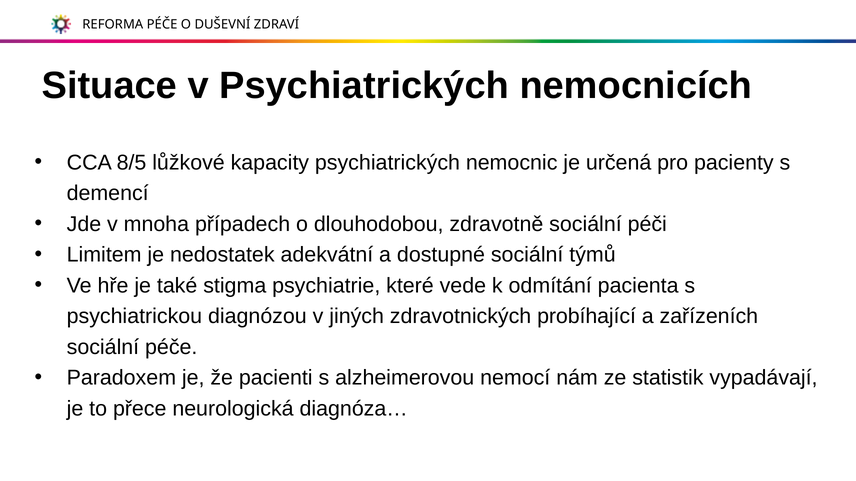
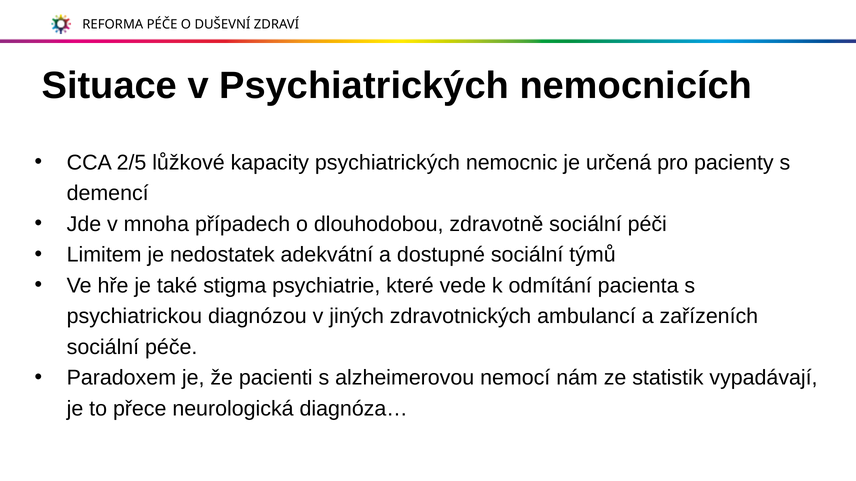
8/5: 8/5 -> 2/5 (132, 163)
probíhající: probíhající -> ambulancí (587, 317)
